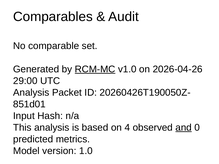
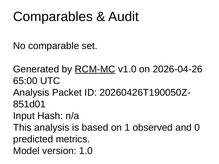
29:00: 29:00 -> 65:00 (25, 81)
4: 4 -> 1 (127, 128)
and underline: present -> none (184, 128)
